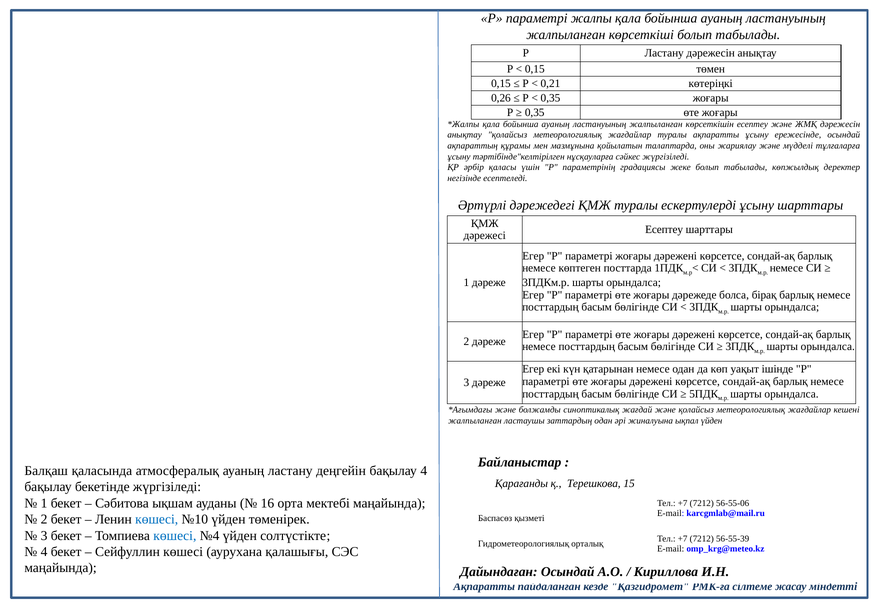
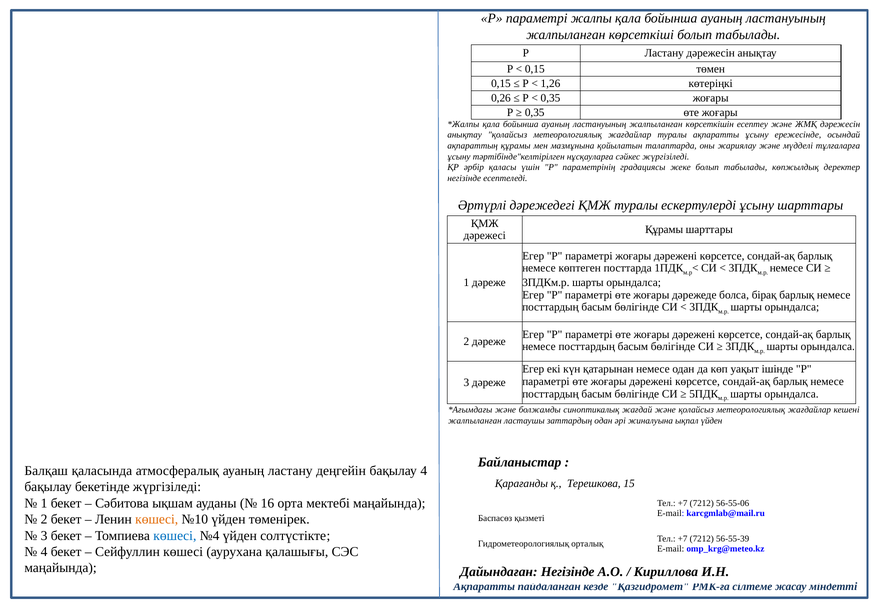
0,21: 0,21 -> 1,26 (550, 84)
Есептеу: Есептеу -> Құрамы (664, 230)
көшесі colour: blue -> orange (157, 520)
Дайындаған Осындай: Осындай -> Негізінде (568, 572)
